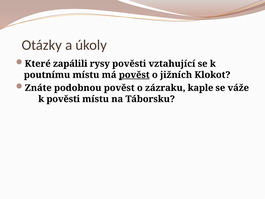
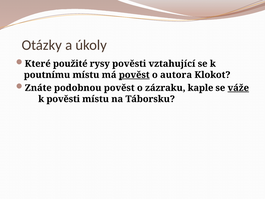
zapálili: zapálili -> použité (70, 64)
jižních: jižních -> autora (176, 75)
váže underline: none -> present (238, 88)
